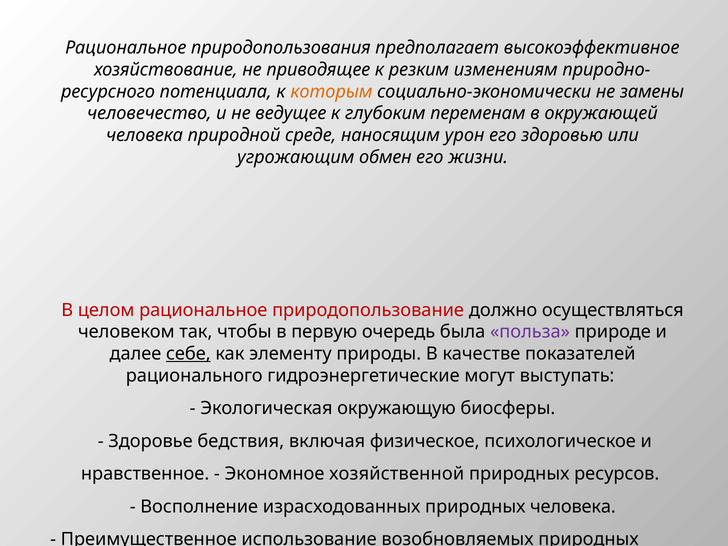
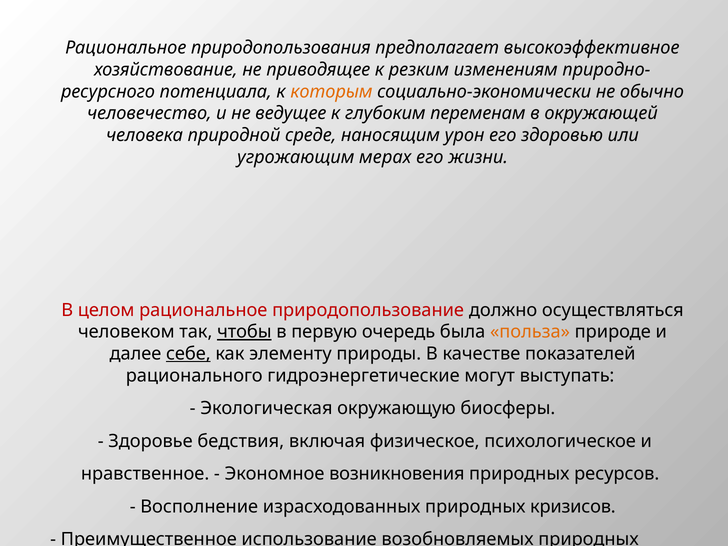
замены: замены -> обычно (652, 92)
обмен: обмен -> мерах (385, 157)
чтобы underline: none -> present (244, 332)
польза colour: purple -> orange (530, 332)
хозяйственной: хозяйственной -> возникновения (397, 474)
природных человека: человека -> кризисов (573, 507)
